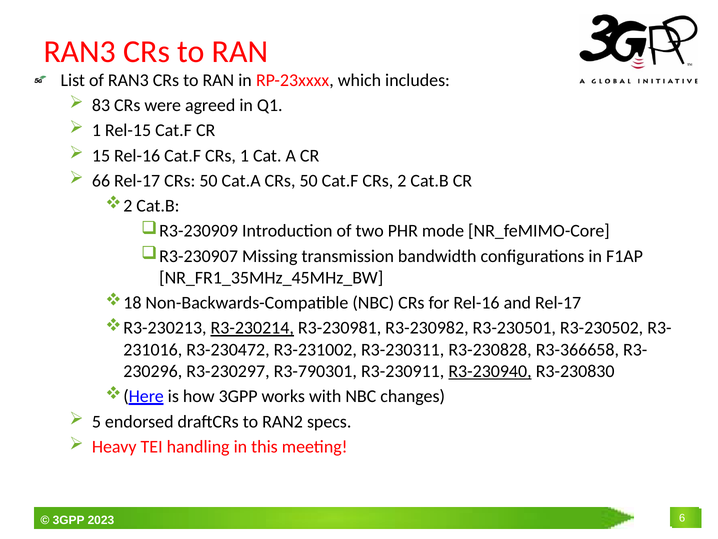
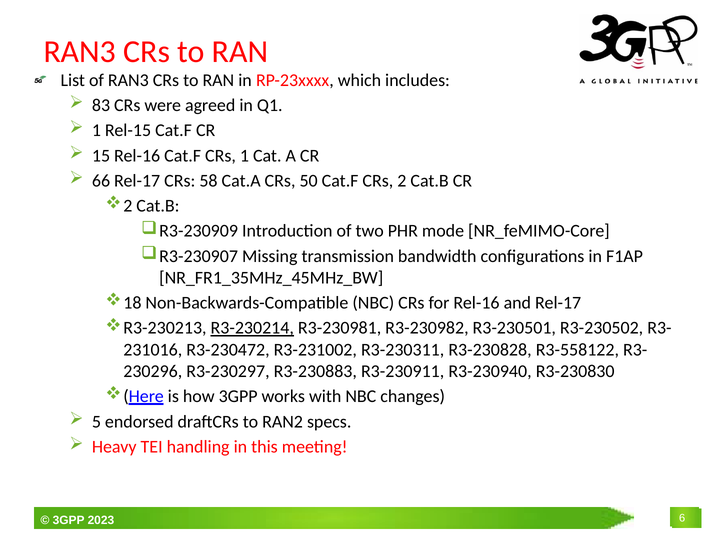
Rel-17 CRs 50: 50 -> 58 (208, 181)
R3-366658: R3-366658 -> R3-558122 (577, 349)
R3-790301: R3-790301 -> R3-230883 (315, 371)
R3-230940 underline: present -> none (490, 371)
